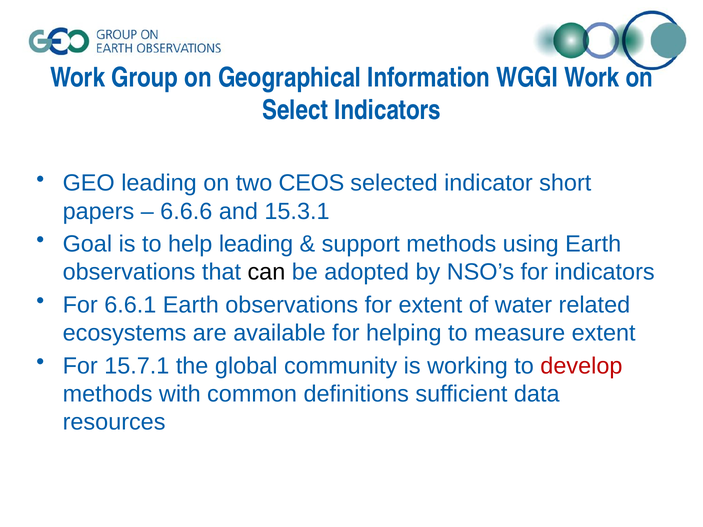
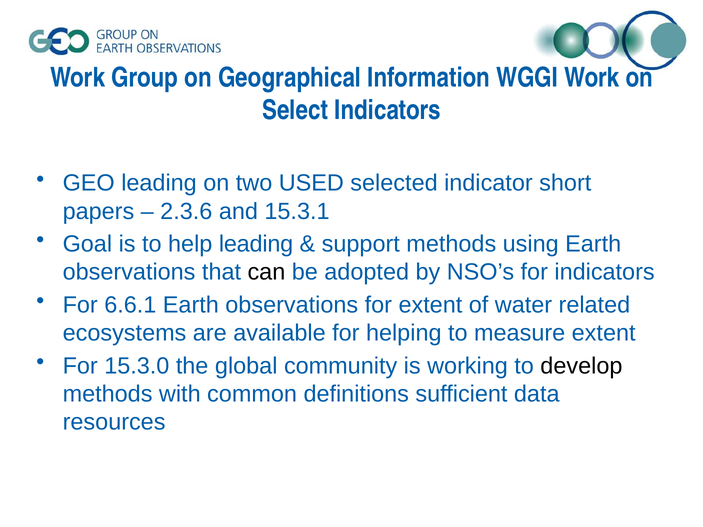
CEOS: CEOS -> USED (311, 183)
6.6.6: 6.6.6 -> 2.3.6 (186, 211)
15.7.1: 15.7.1 -> 15.3.0 (137, 366)
develop colour: red -> black (581, 366)
